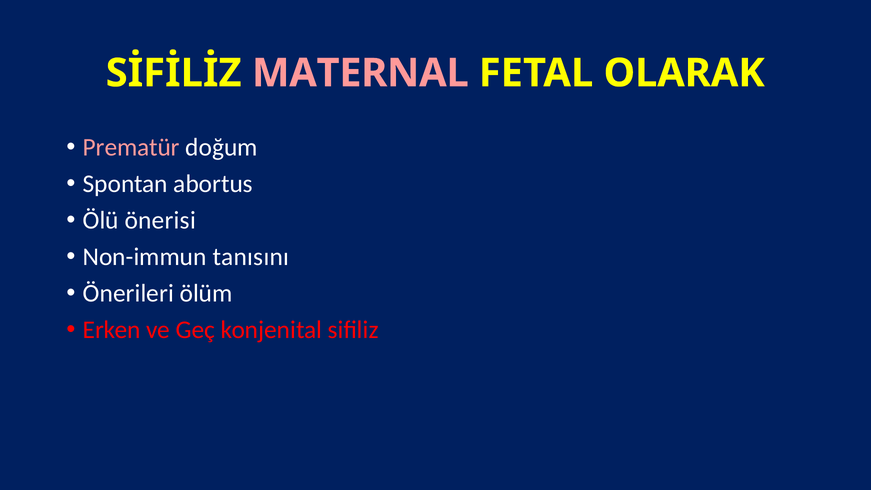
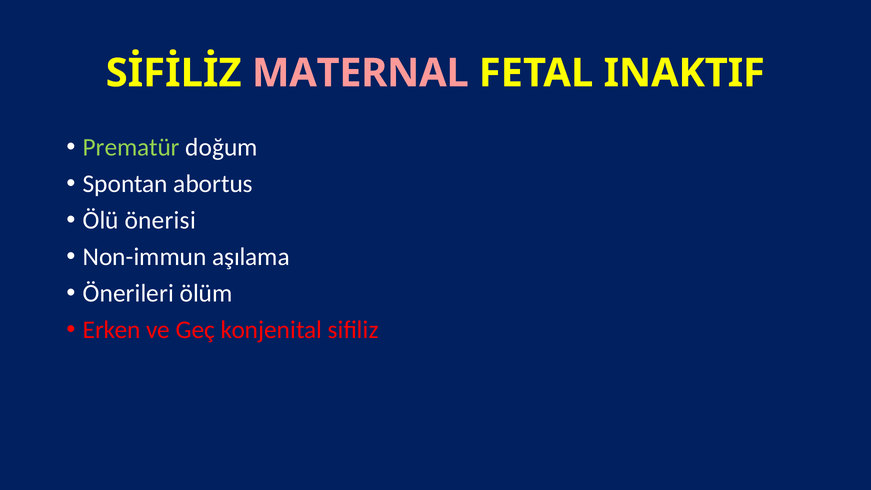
OLARAK: OLARAK -> INAKTIF (684, 73)
Prematür colour: pink -> light green (131, 147)
tanısını: tanısını -> aşılama (251, 257)
